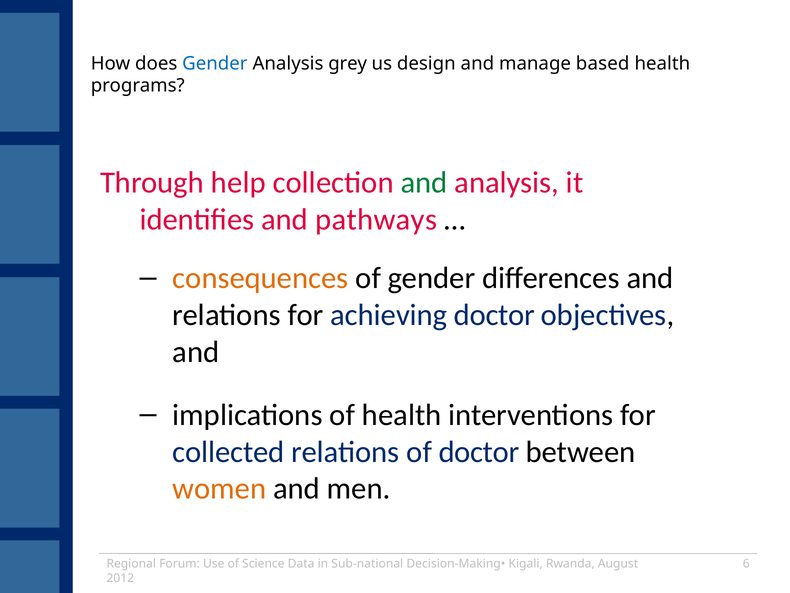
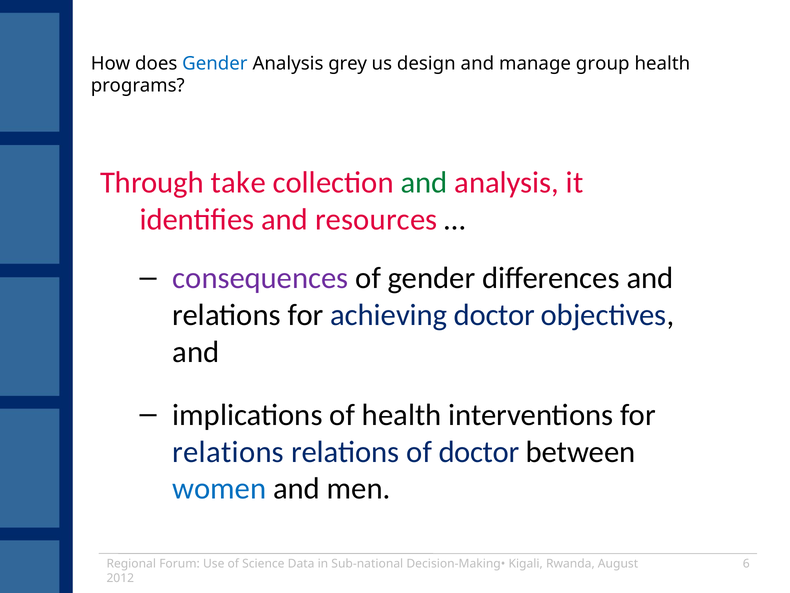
based: based -> group (603, 63)
help: help -> take (238, 183)
pathways: pathways -> resources (376, 219)
consequences colour: orange -> purple (260, 278)
collected: collected -> relations (228, 452)
women colour: orange -> blue (219, 488)
